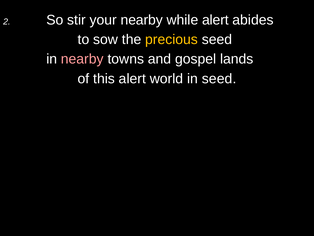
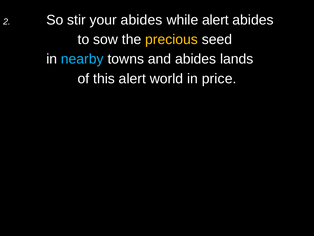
your nearby: nearby -> abides (142, 20)
nearby colour: pink -> light blue (82, 59)
and gospel: gospel -> abides (196, 59)
in seed: seed -> price (219, 78)
